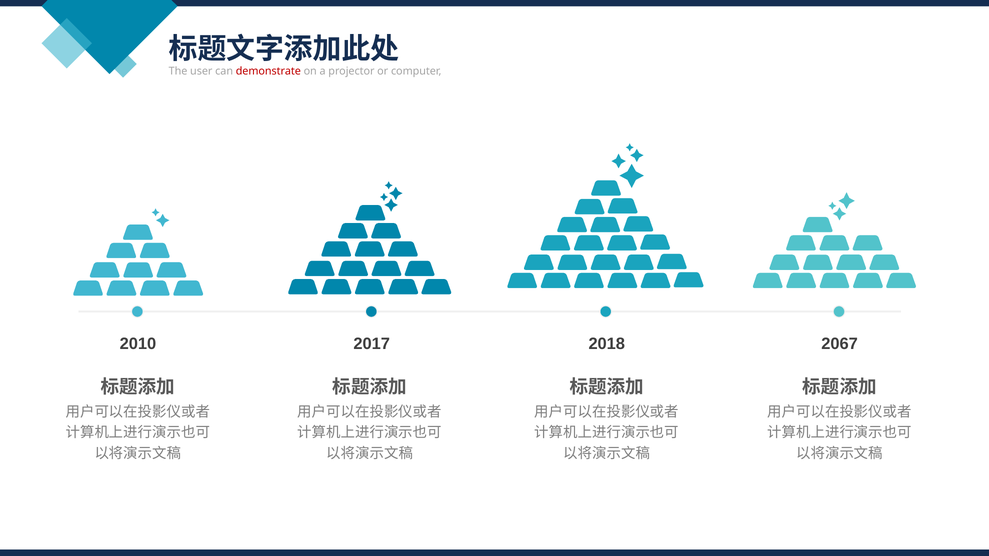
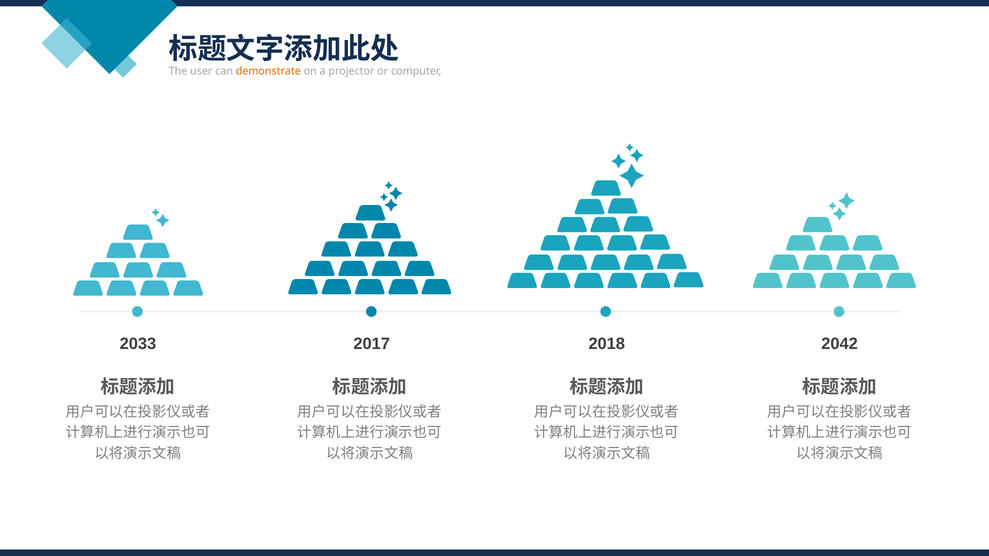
demonstrate colour: red -> orange (268, 71)
2010: 2010 -> 2033 (138, 344)
2067: 2067 -> 2042 (840, 344)
